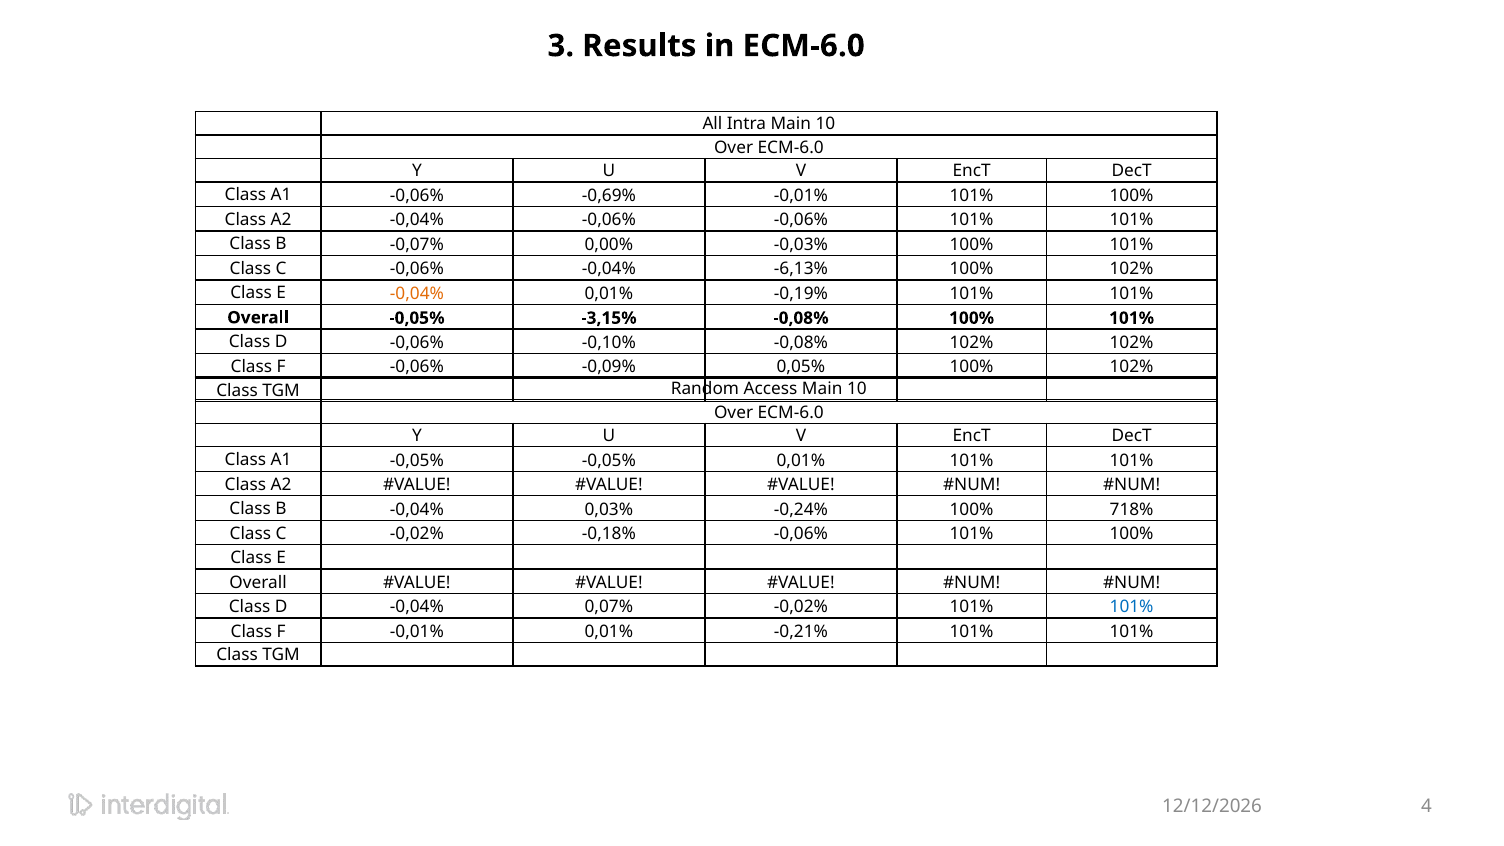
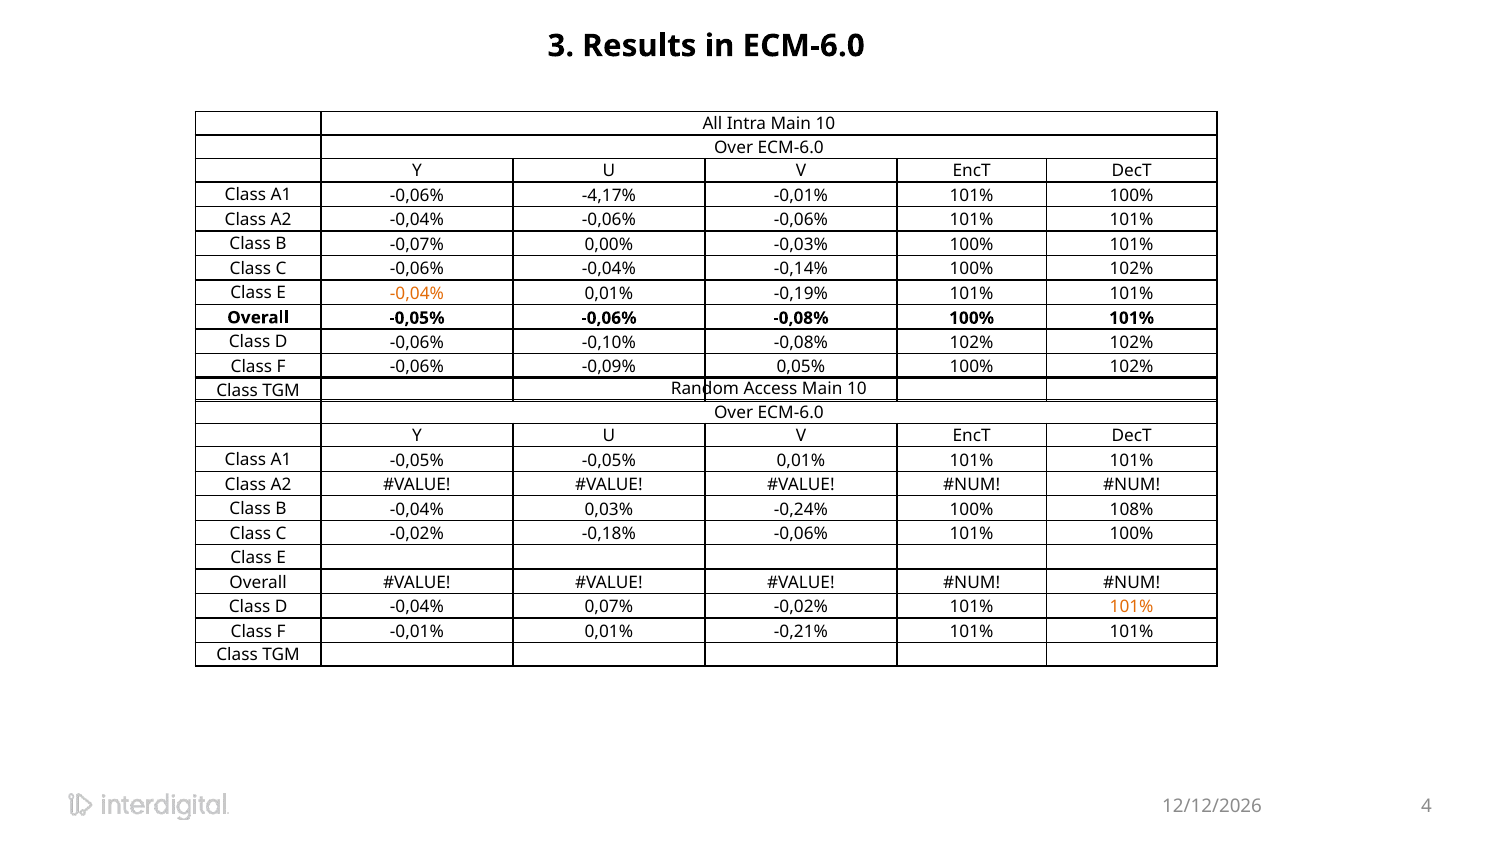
-0,69%: -0,69% -> -4,17% (609, 196)
-6,13%: -6,13% -> -0,14% (801, 269)
-0,05% -3,15%: -3,15% -> -0,06% (609, 318)
718%: 718% -> 108% (1132, 509)
101% colour: blue -> orange (1132, 607)
